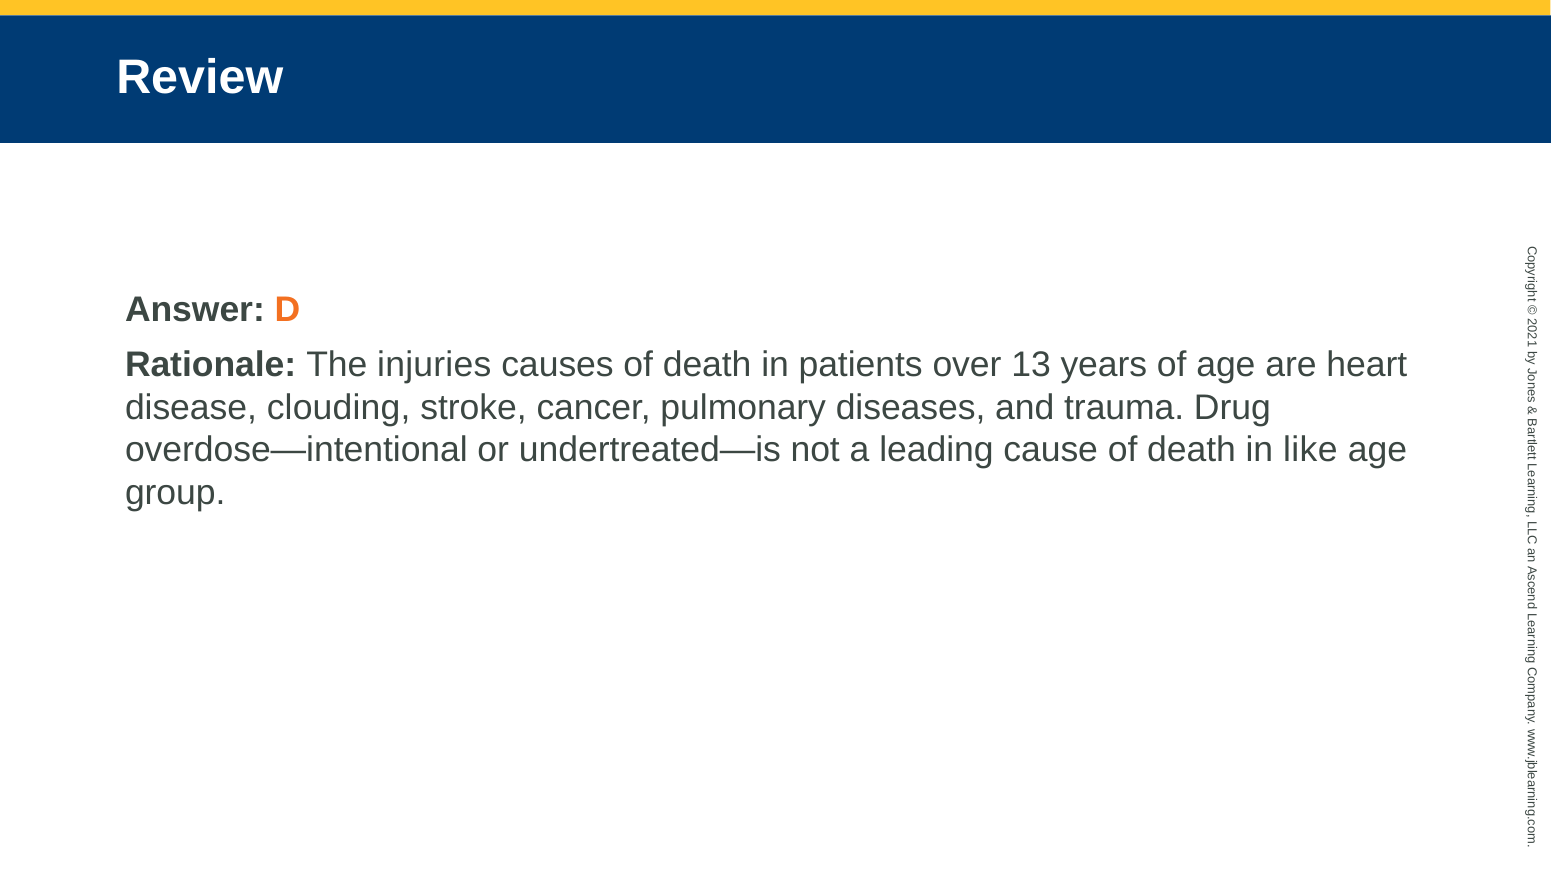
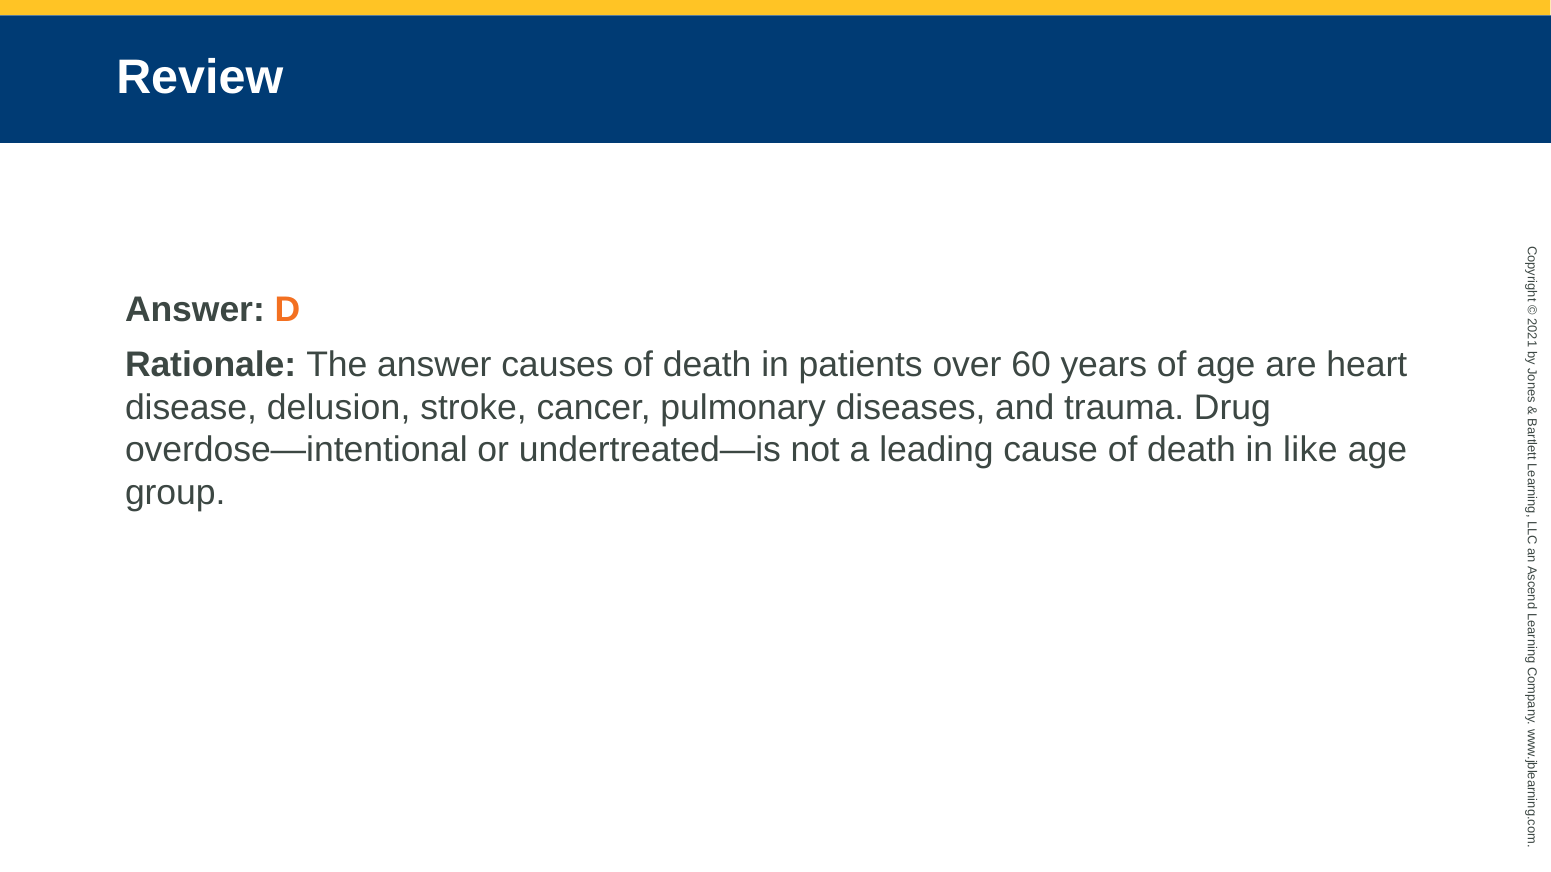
The injuries: injuries -> answer (434, 365)
13: 13 -> 60 (1031, 365)
clouding: clouding -> delusion (339, 408)
